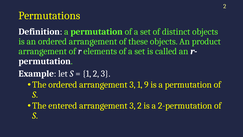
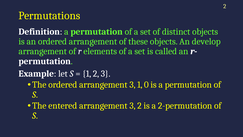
product: product -> develop (206, 41)
9: 9 -> 0 (146, 85)
